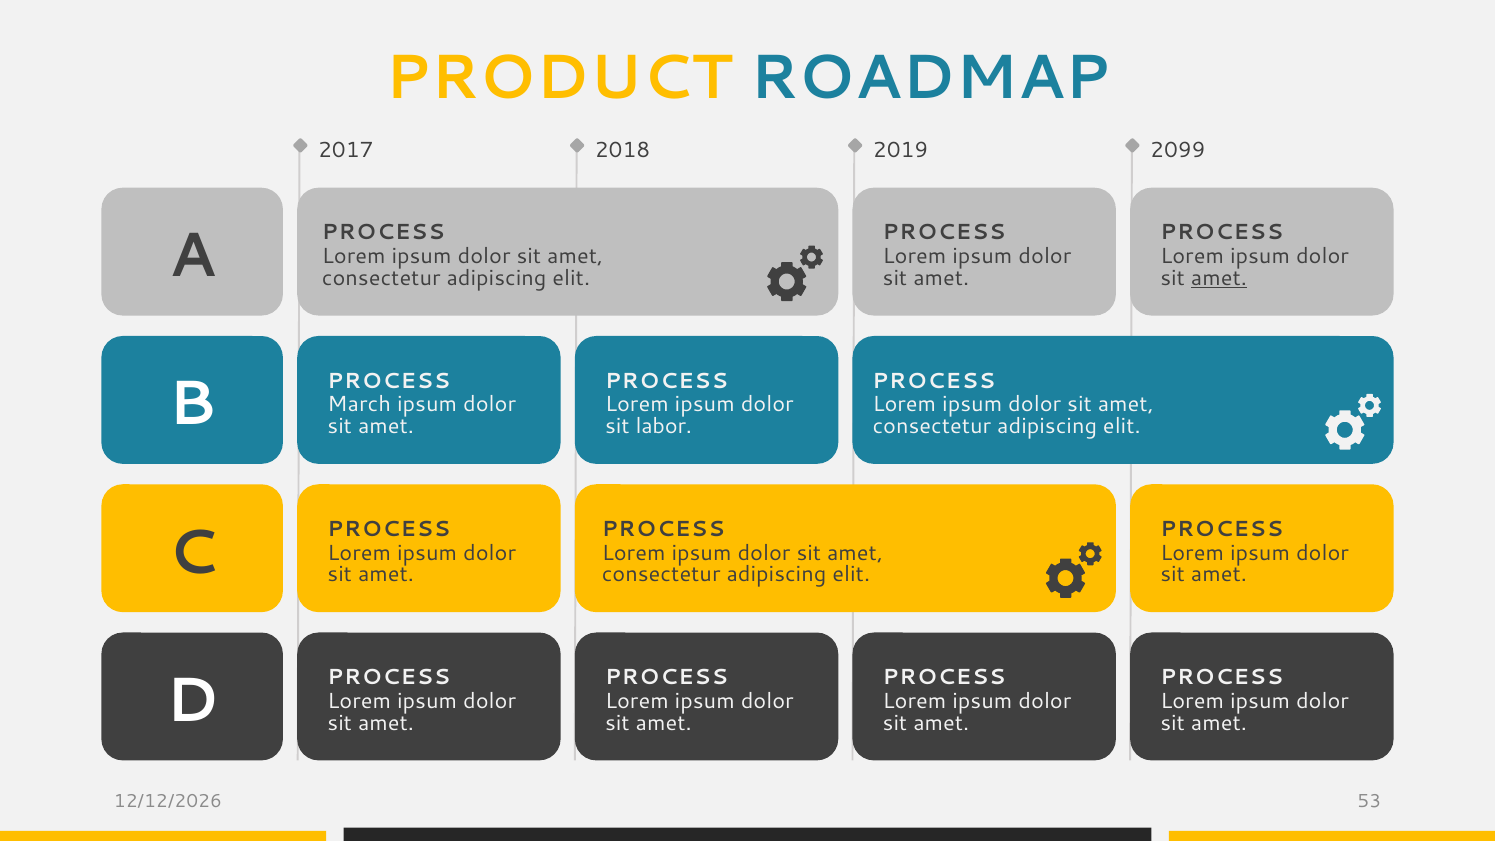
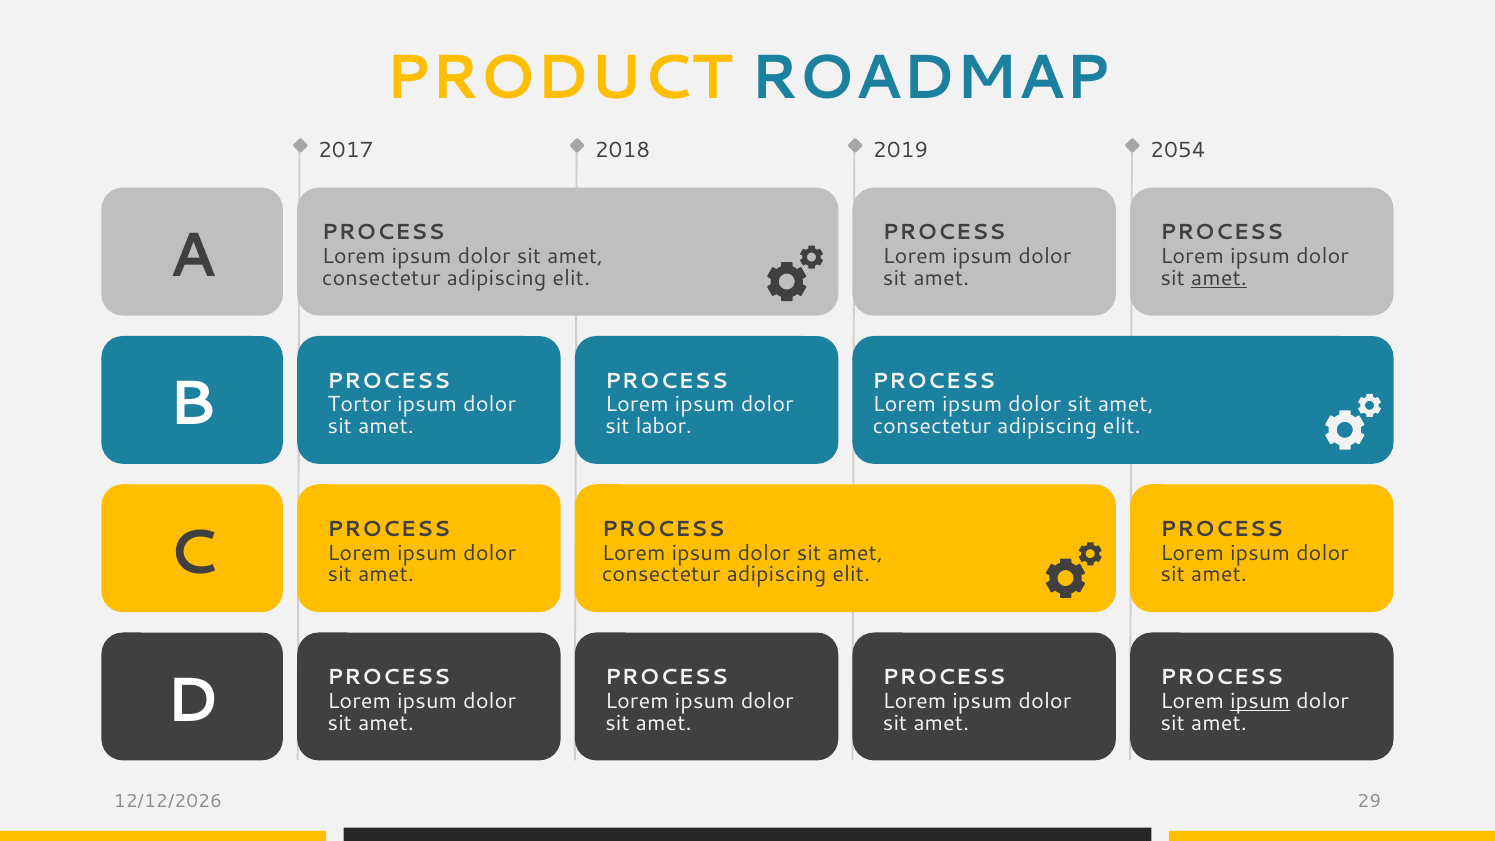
2099: 2099 -> 2054 (1178, 151)
March: March -> Tortor (359, 405)
ipsum underline: none -> present (1260, 701)
53: 53 -> 29 (1369, 801)
